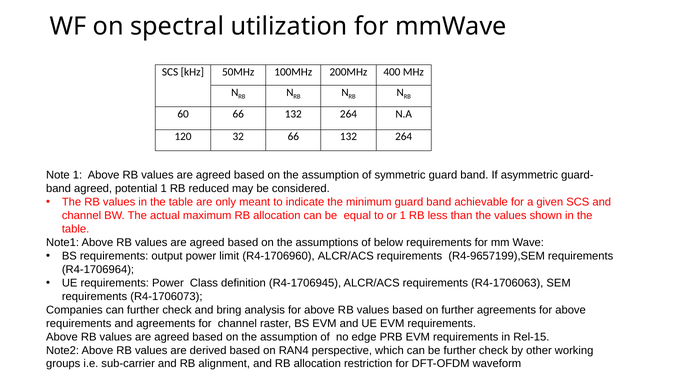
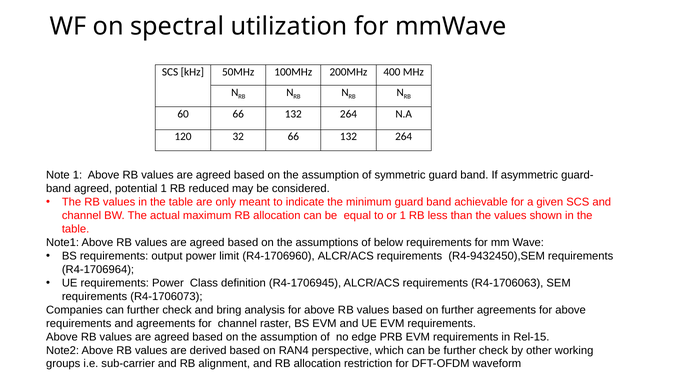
R4-9657199),SEM: R4-9657199),SEM -> R4-9432450),SEM (497, 256)
